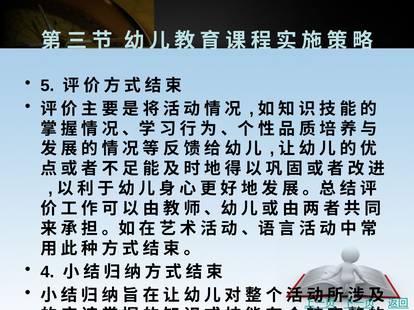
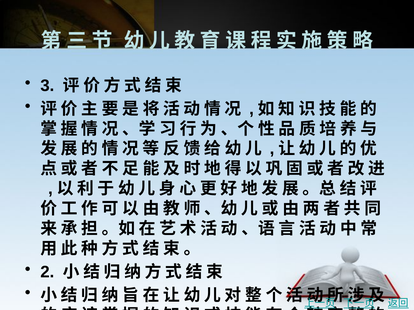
5: 5 -> 3 (47, 86)
4: 4 -> 2 (47, 273)
